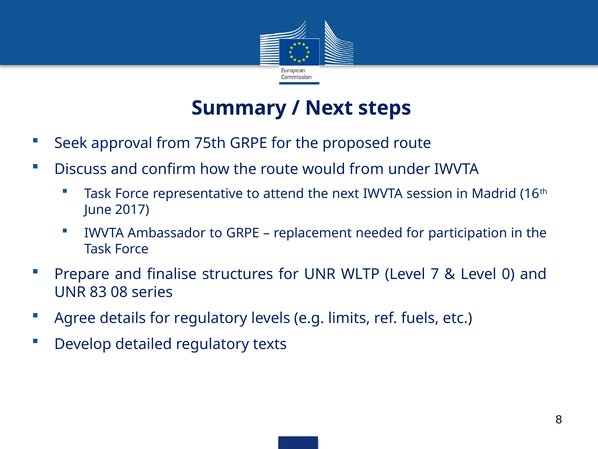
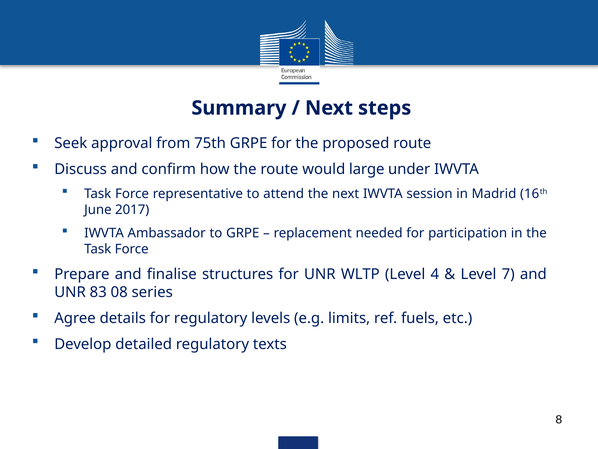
would from: from -> large (367, 169)
7: 7 -> 4 (435, 274)
0: 0 -> 7 (508, 274)
